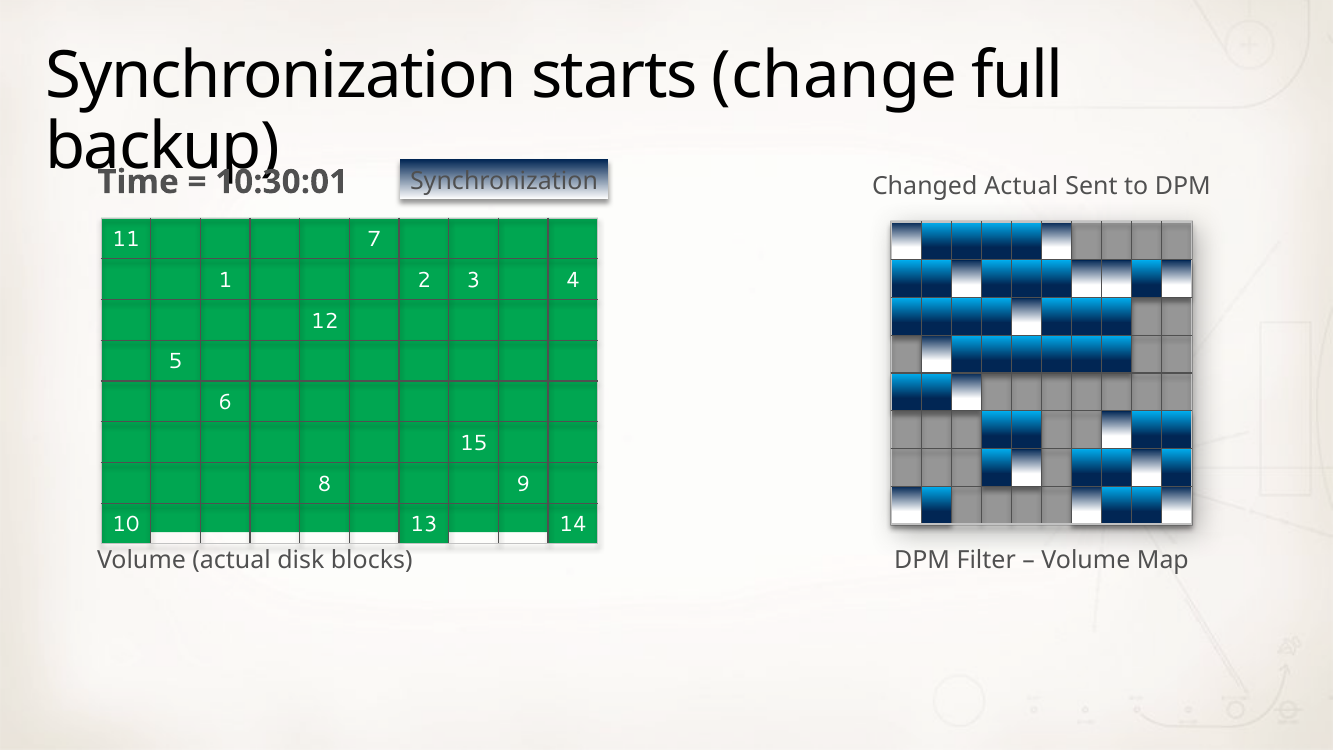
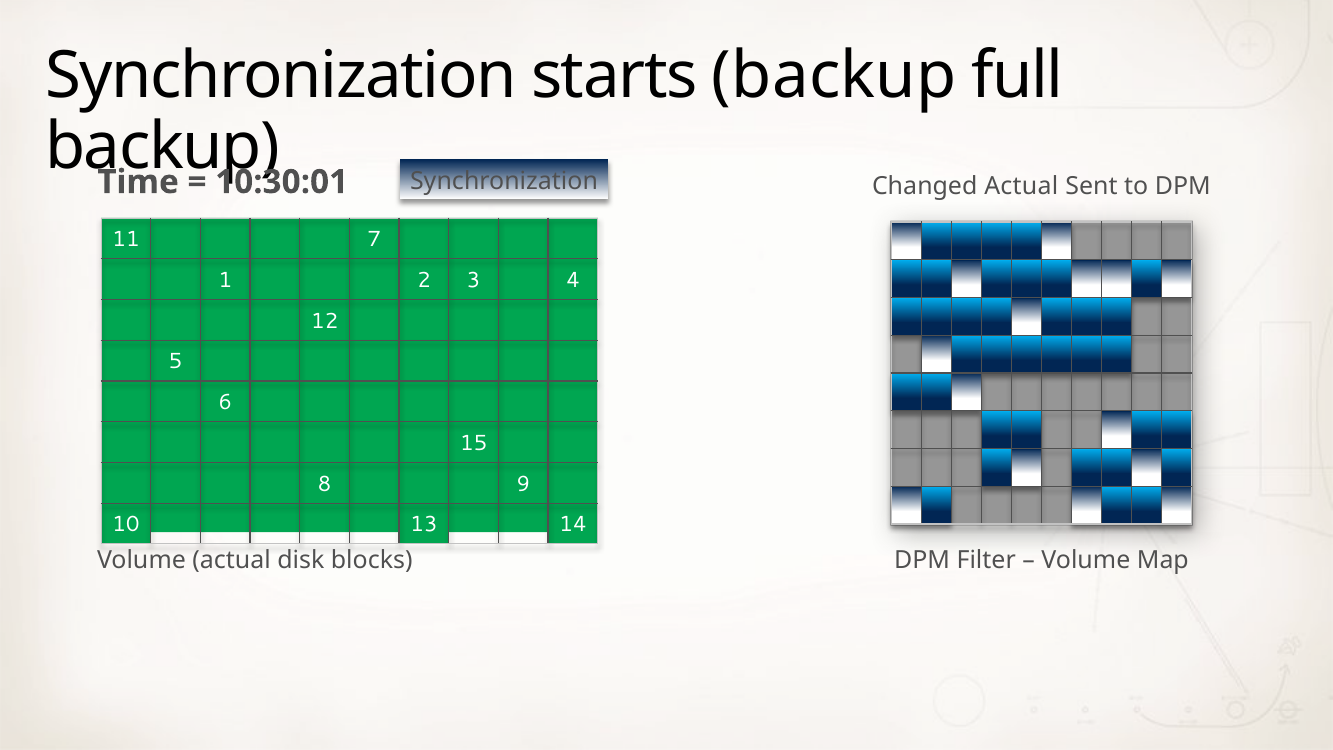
starts change: change -> backup (834, 76)
